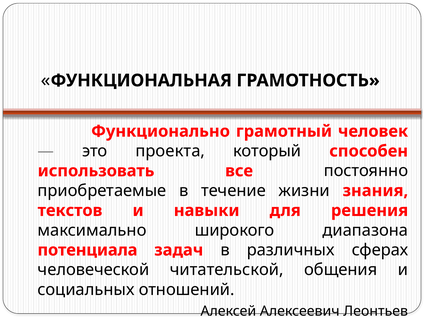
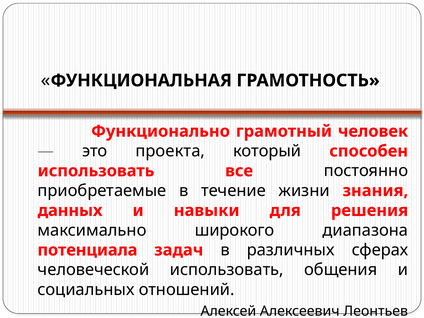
текстов: текстов -> данных (70, 210)
человеческой читательской: читательской -> использовать (227, 270)
